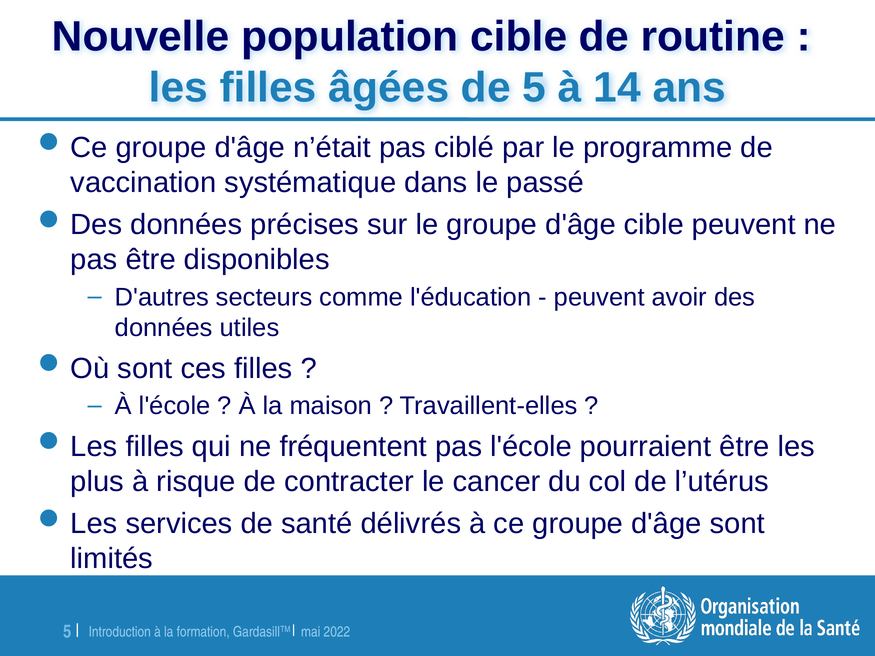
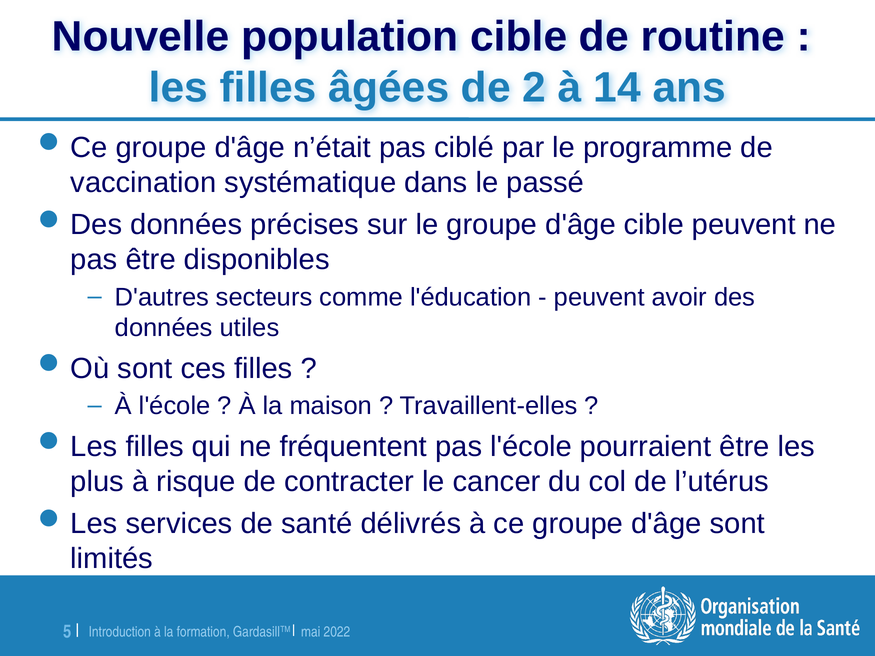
de 5: 5 -> 2 (534, 88)
